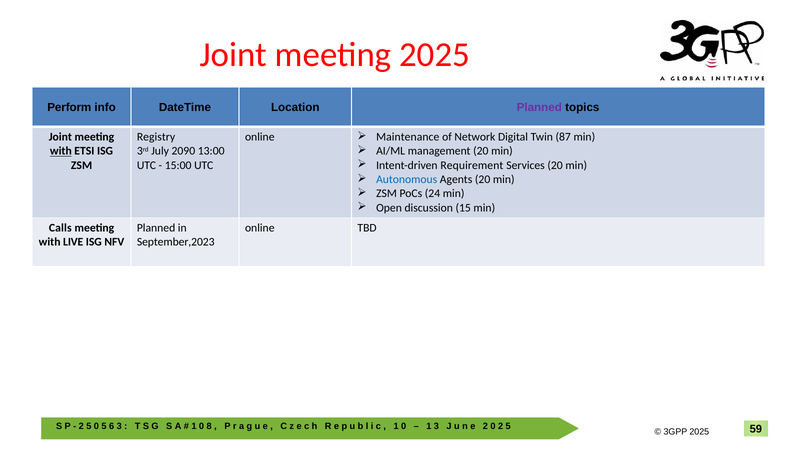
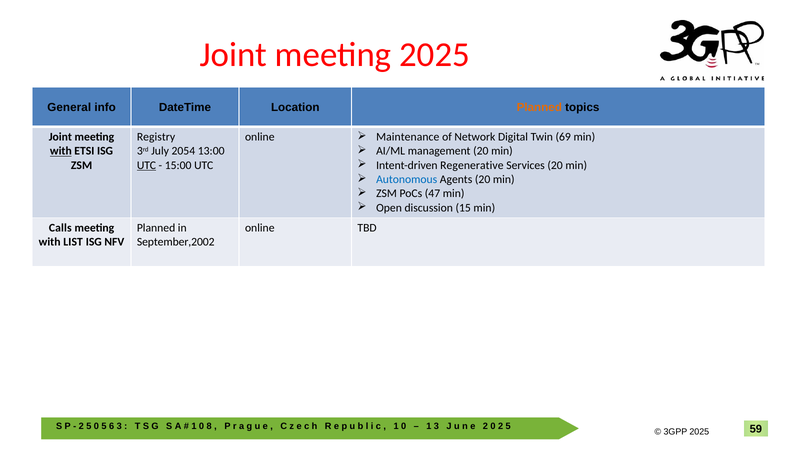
Perform: Perform -> General (69, 107)
Planned colour: purple -> orange (539, 107)
87: 87 -> 69 (563, 137)
2090: 2090 -> 2054 (183, 151)
Requirement: Requirement -> Regenerative (472, 165)
UTC underline: none -> present (146, 165)
24: 24 -> 47 (432, 193)
LIVE: LIVE -> LIST (73, 242)
September,2023: September,2023 -> September,2002 (176, 242)
